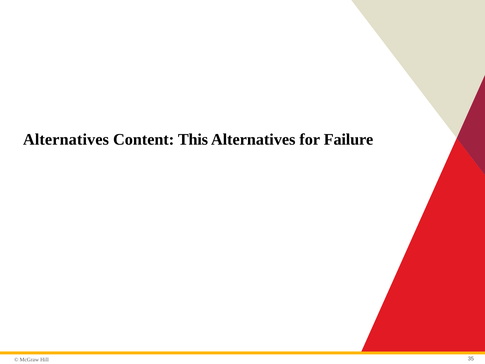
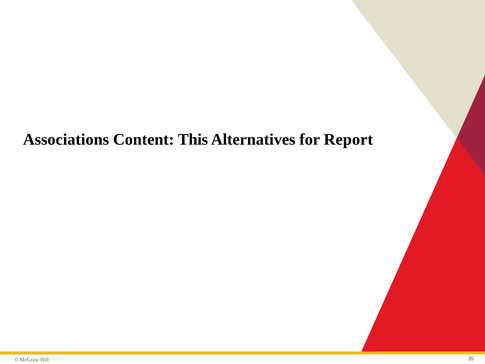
Alternatives: Alternatives -> Associations (66, 139)
Failure: Failure -> Report (348, 139)
